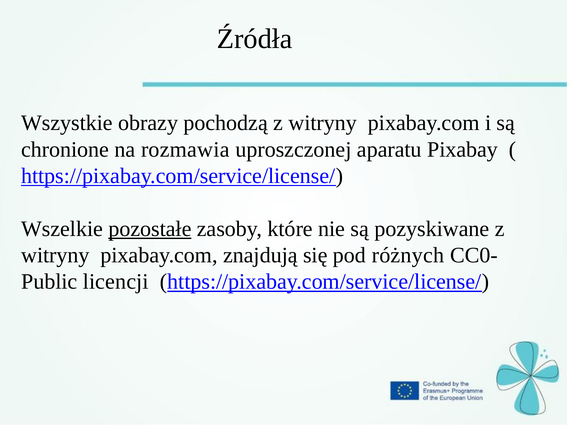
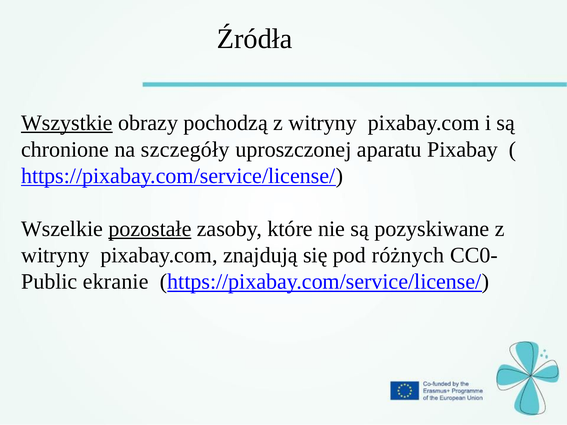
Wszystkie underline: none -> present (67, 123)
rozmawia: rozmawia -> szczegóły (185, 149)
licencji: licencji -> ekranie (116, 282)
